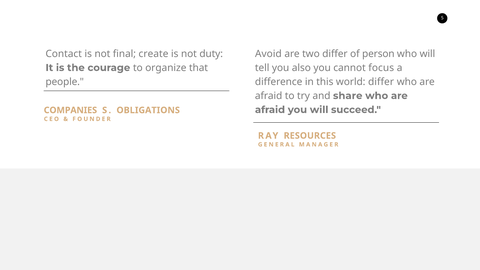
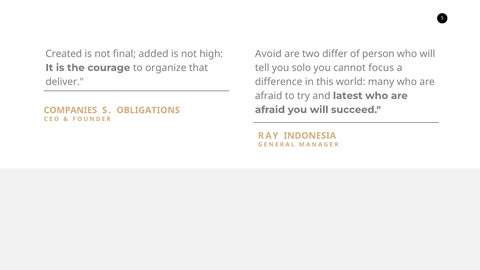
Contact: Contact -> Created (64, 54)
create: create -> added (153, 54)
duty: duty -> high (211, 54)
also: also -> solo (301, 68)
people: people -> deliver (65, 82)
world differ: differ -> many (381, 82)
share: share -> latest (348, 96)
RESOURCES: RESOURCES -> INDONESIA (310, 136)
